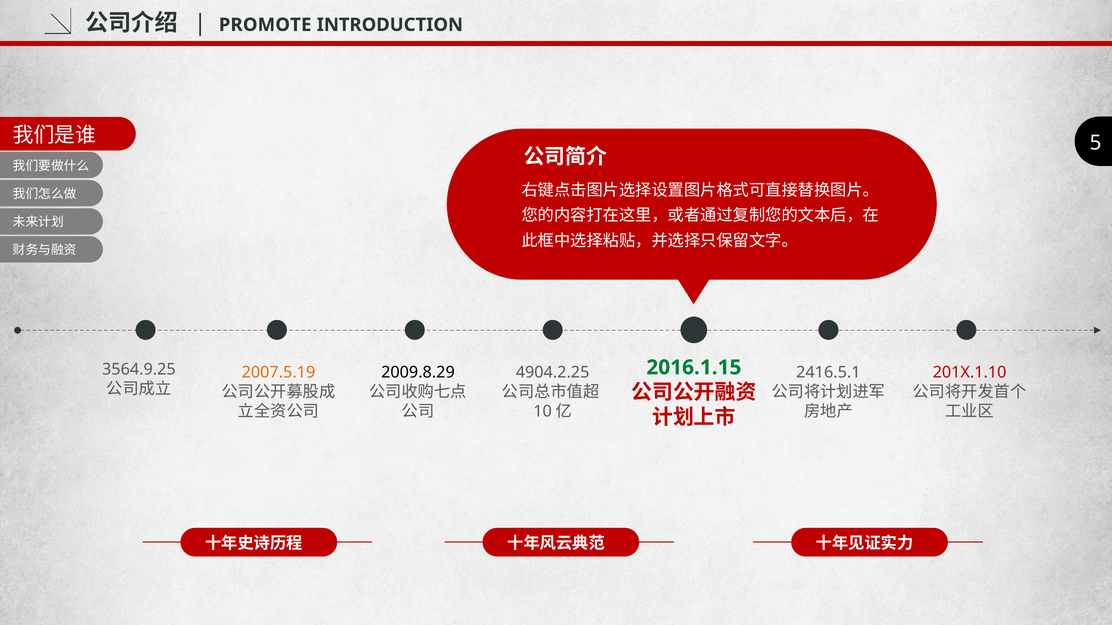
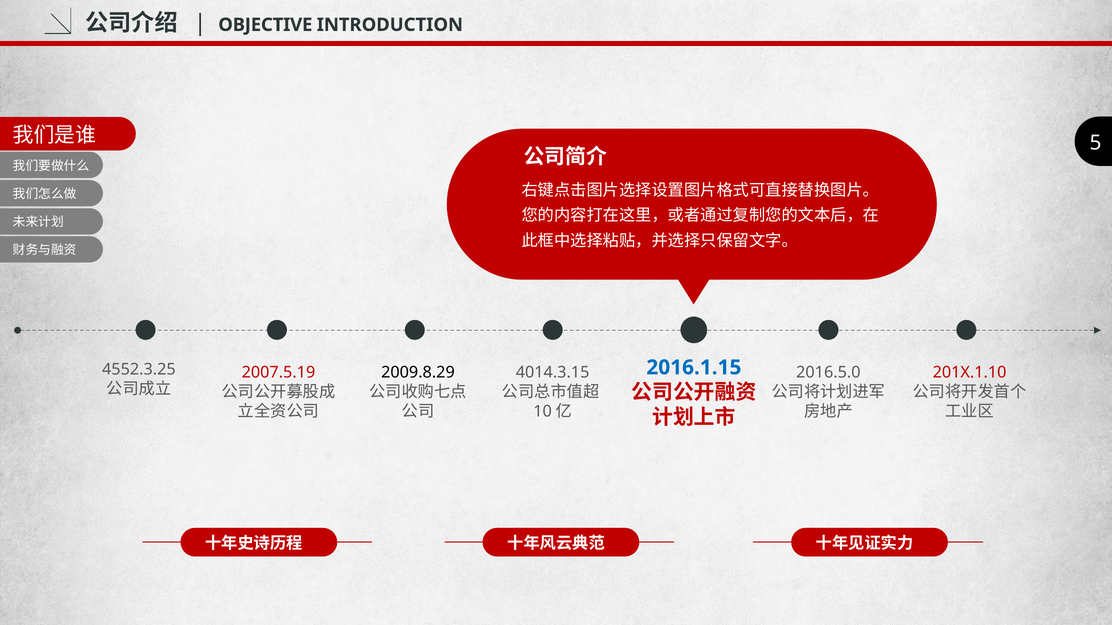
PROMOTE: PROMOTE -> OBJECTIVE (265, 25)
2016.1.15 colour: green -> blue (694, 368)
3564.9.25: 3564.9.25 -> 4552.3.25 (139, 369)
2007.5.19 colour: orange -> red (278, 373)
4904.2.25: 4904.2.25 -> 4014.3.15 (553, 373)
2416.5.1: 2416.5.1 -> 2016.5.0 (828, 373)
